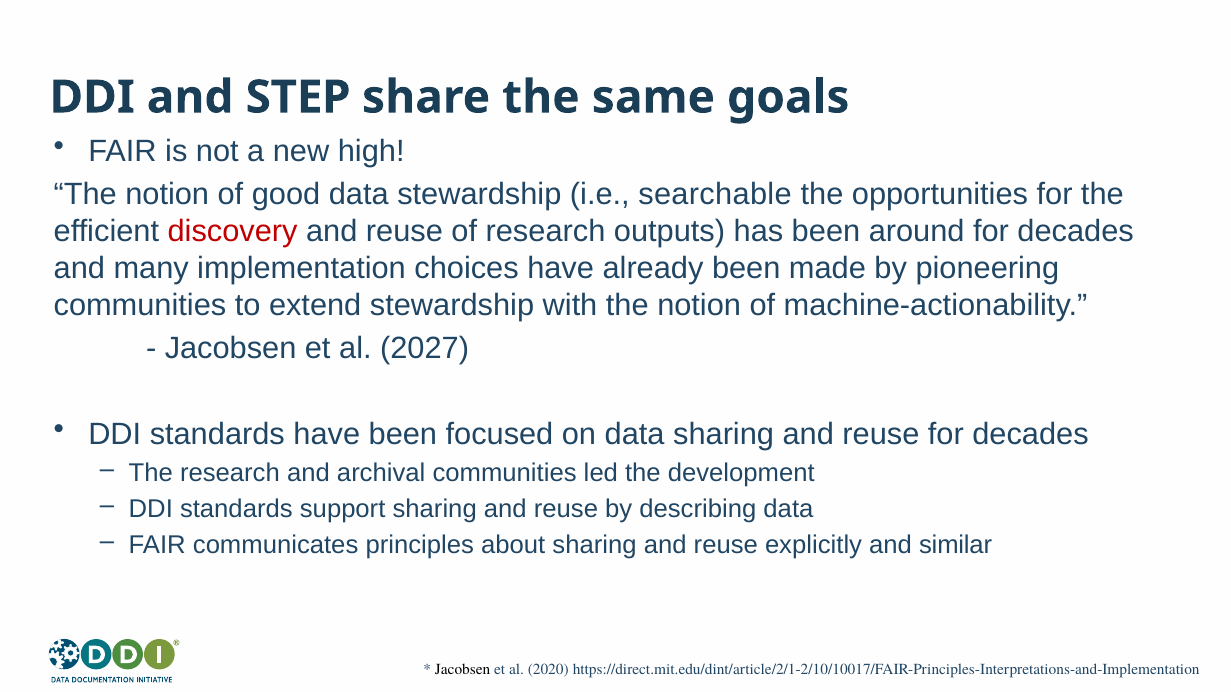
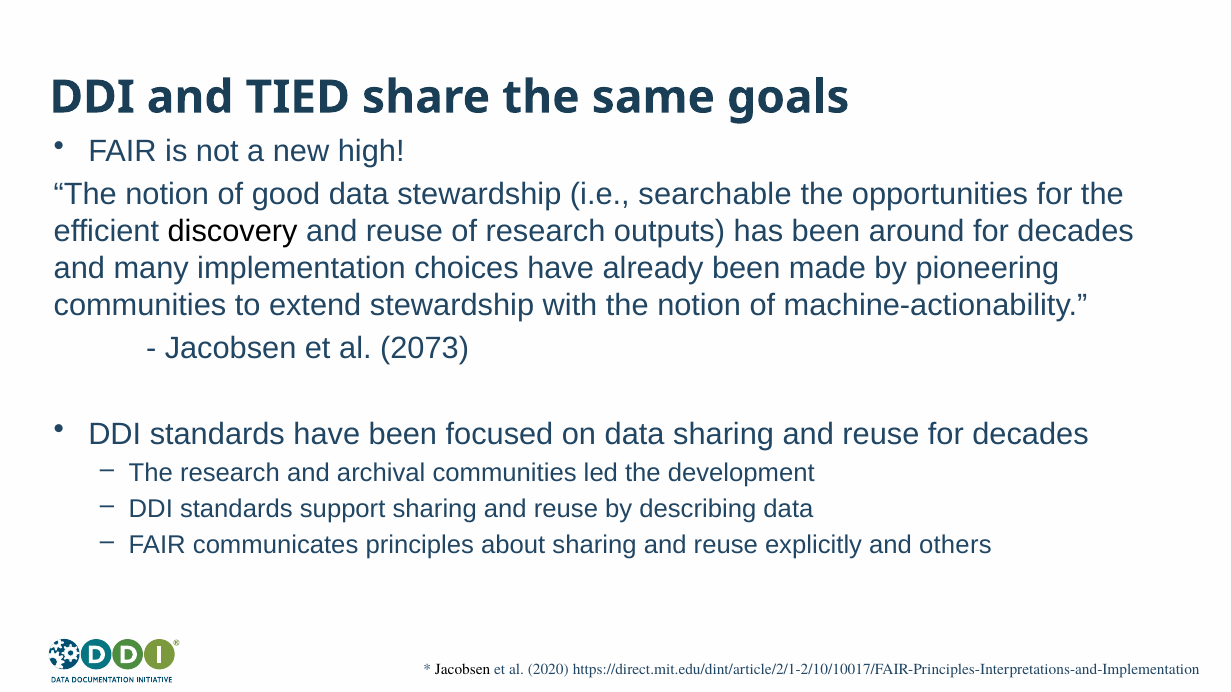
STEP: STEP -> TIED (298, 97)
discovery colour: red -> black (233, 232)
2027: 2027 -> 2073 (425, 349)
similar: similar -> others (955, 545)
